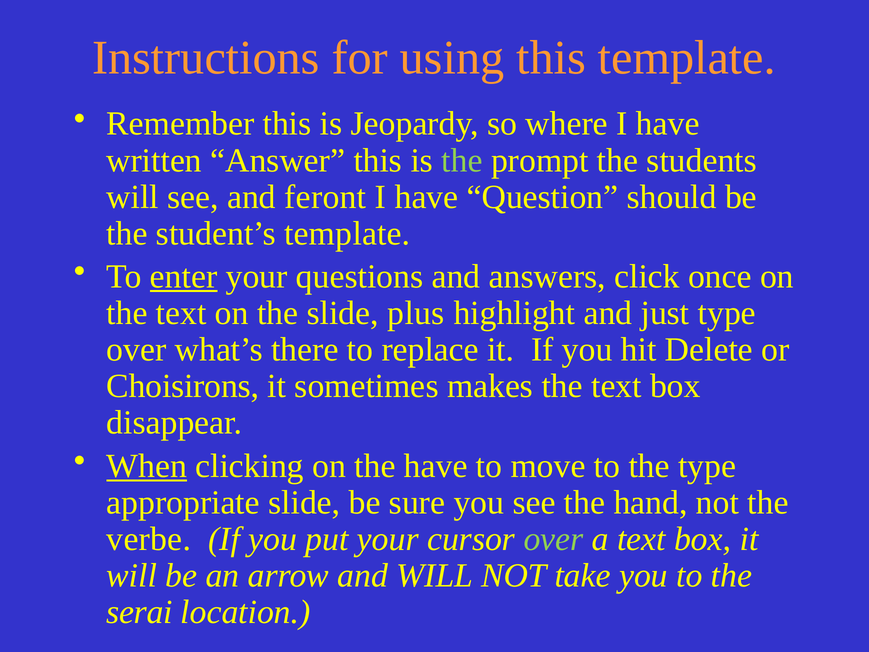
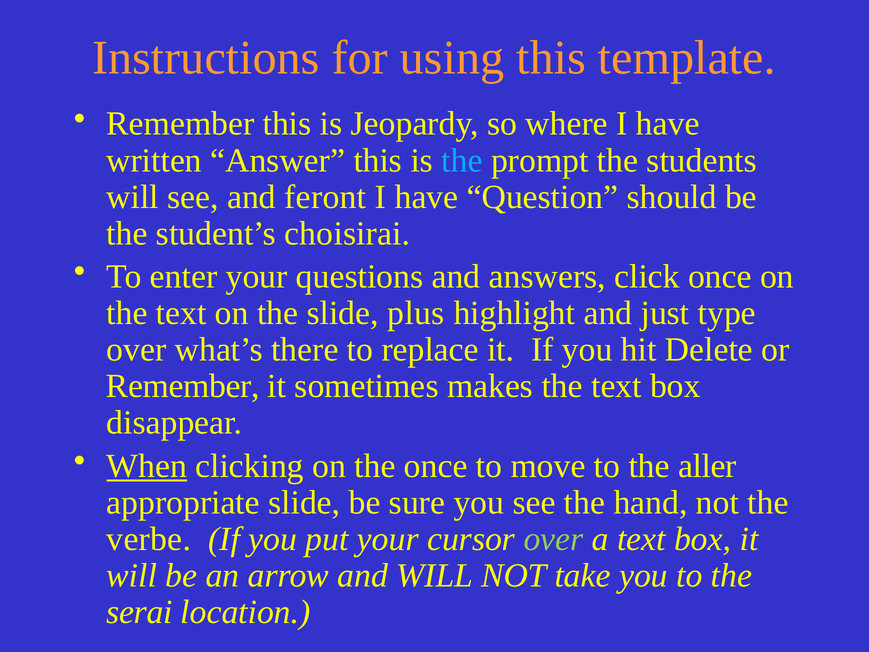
the colour: light green -> light blue (462, 160)
student’s template: template -> choisirai (347, 233)
enter underline: present -> none (184, 277)
Choisirons: Choisirons -> Remember (183, 386)
the have: have -> once (436, 466)
the type: type -> aller (707, 466)
